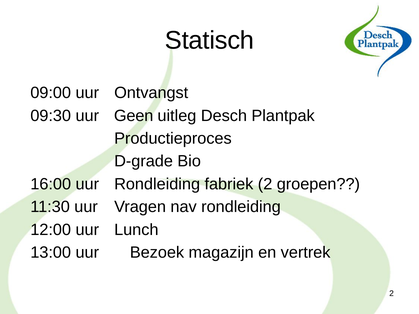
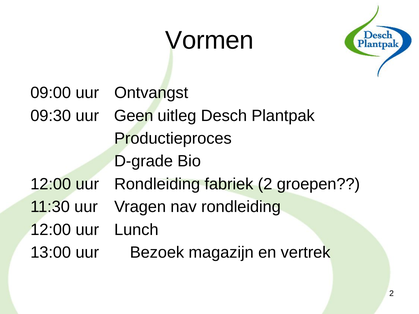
Statisch: Statisch -> Vormen (210, 41)
16:00: 16:00 -> 12:00 (51, 184)
